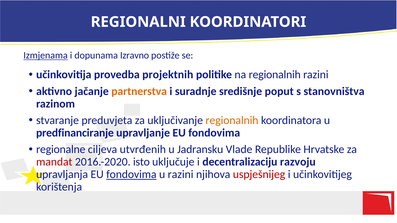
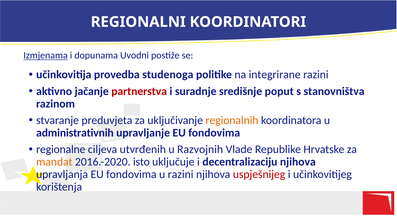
Izravno: Izravno -> Uvodni (135, 56)
projektnih: projektnih -> studenoga (168, 75)
na regionalnih: regionalnih -> integrirane (275, 75)
partnerstva colour: orange -> red (139, 91)
predfinanciranje: predfinanciranje -> administrativnih (75, 133)
Jadransku: Jadransku -> Razvojnih (200, 150)
mandat colour: red -> orange (54, 162)
decentralizaciju razvoju: razvoju -> njihova (298, 162)
fondovima underline: present -> none (131, 175)
